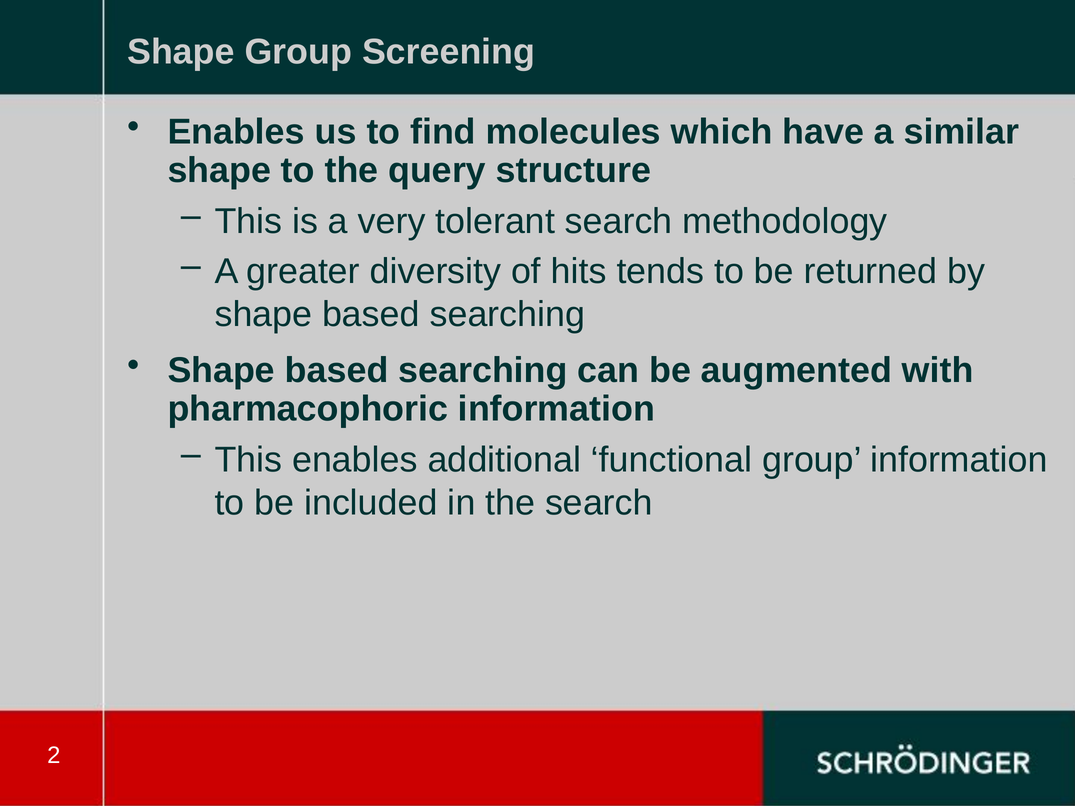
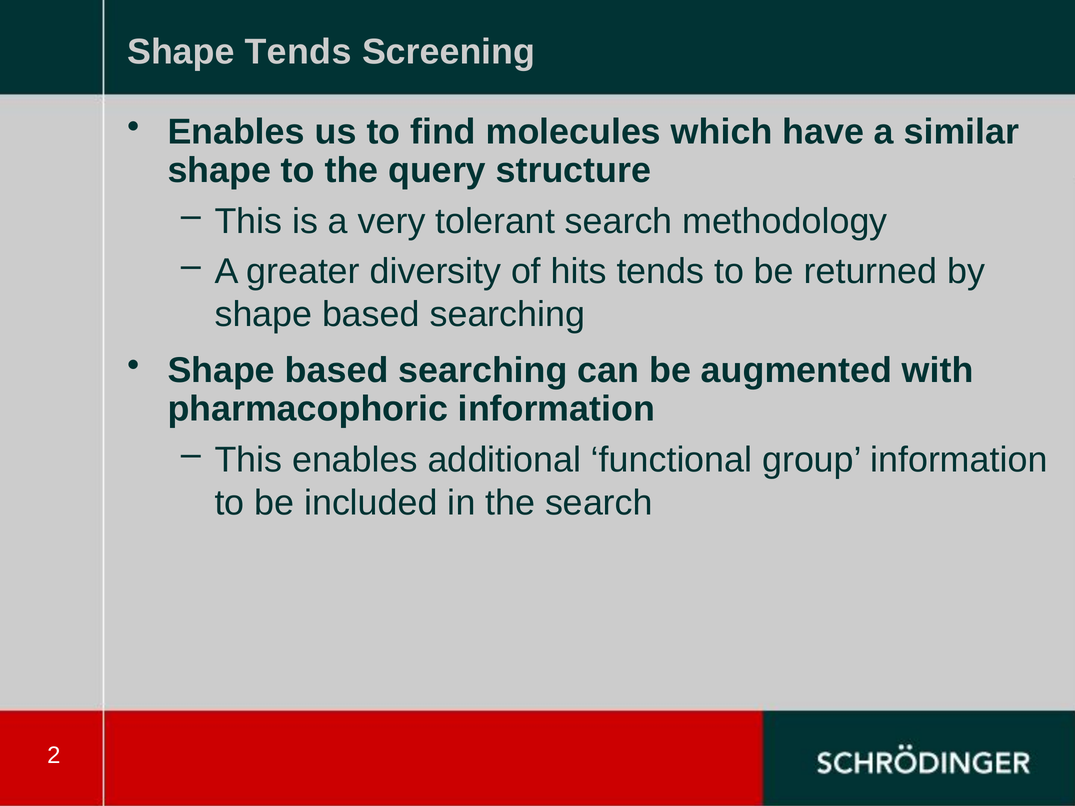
Shape Group: Group -> Tends (298, 52)
